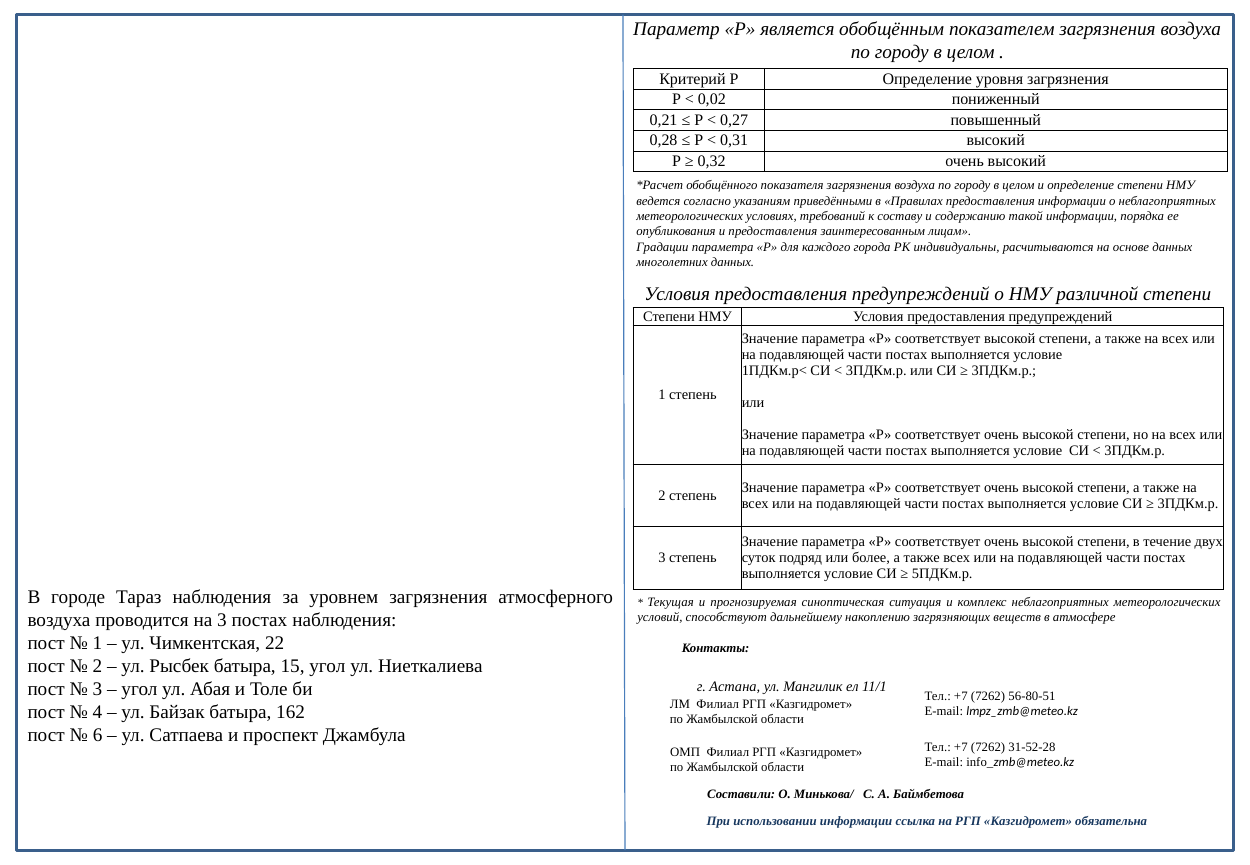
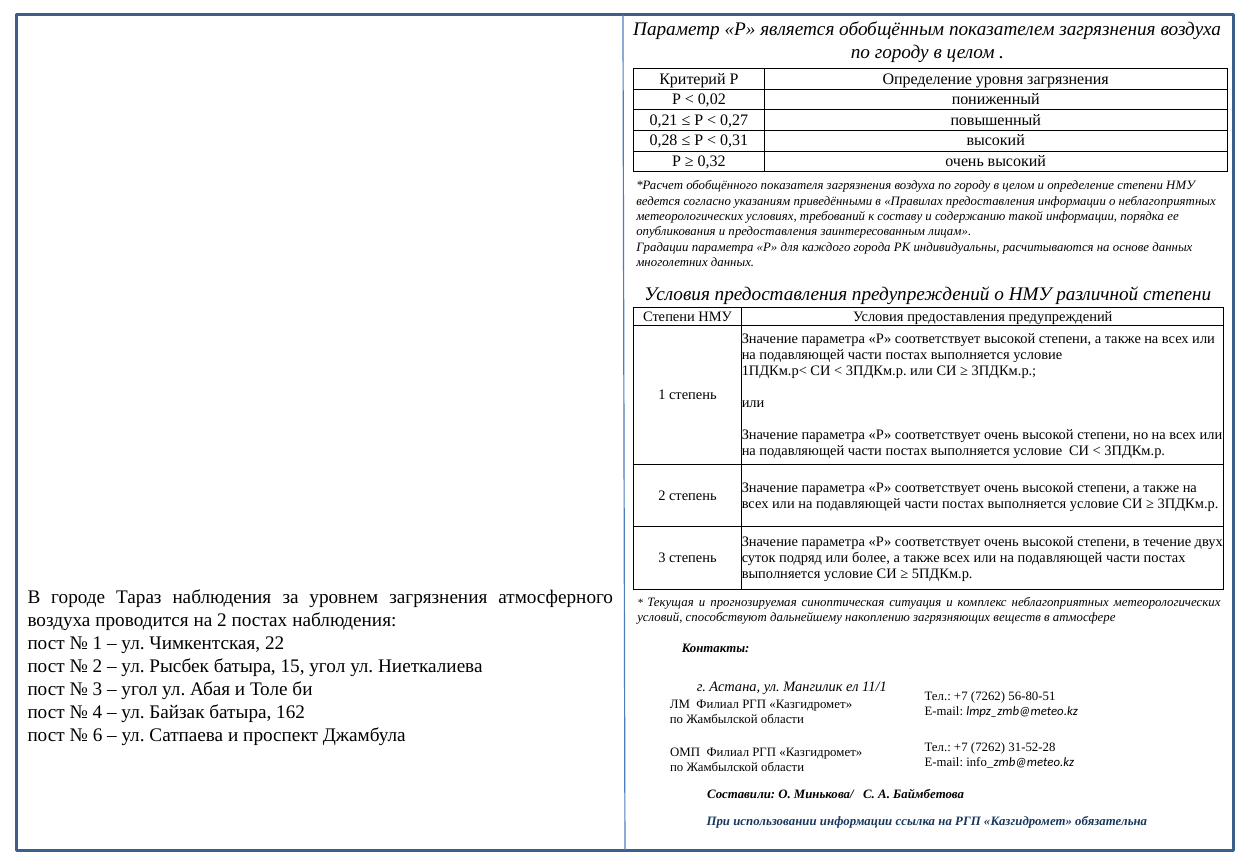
на 3: 3 -> 2 (222, 620)
